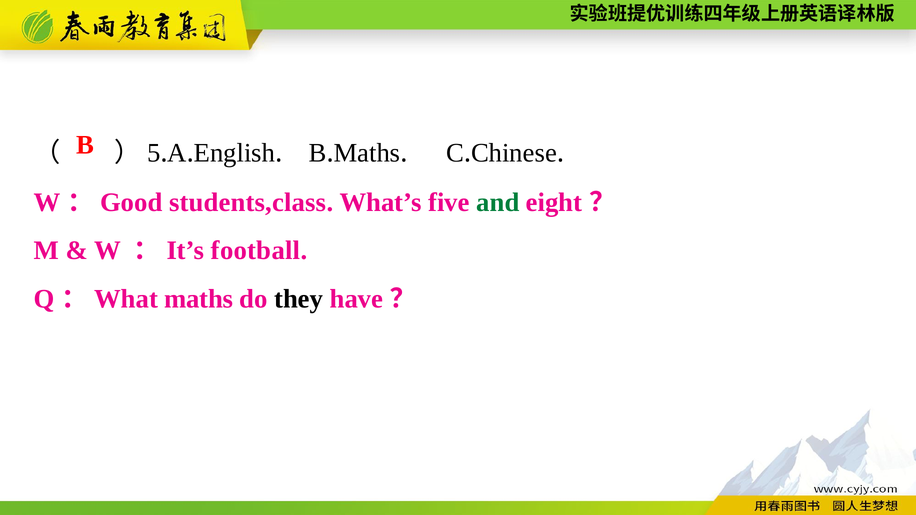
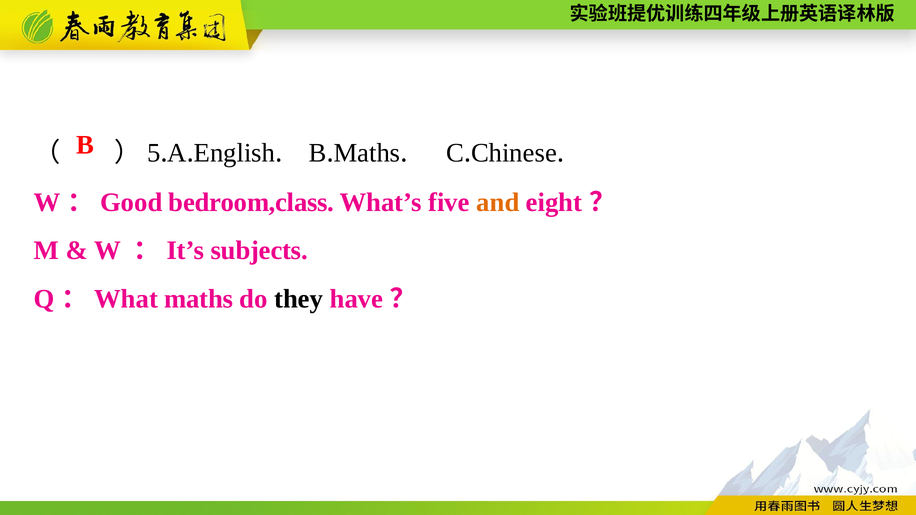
students,class: students,class -> bedroom,class (251, 203)
and colour: green -> orange (498, 203)
football: football -> subjects (259, 251)
